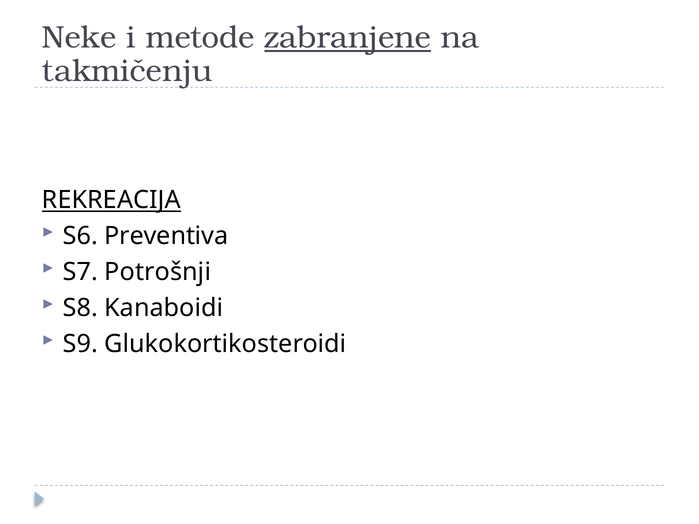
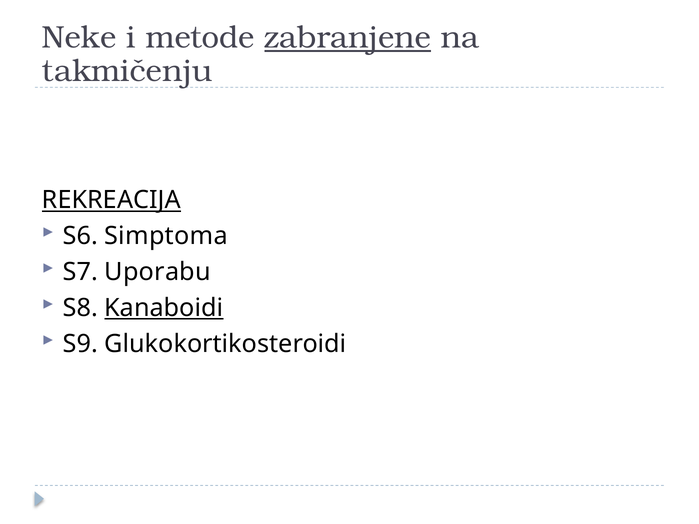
Preventiva: Preventiva -> Simptoma (166, 236)
Potrošnji: Potrošnji -> Uporabu (158, 272)
Kanaboidi underline: none -> present (164, 308)
